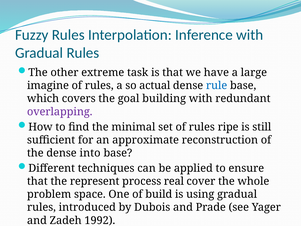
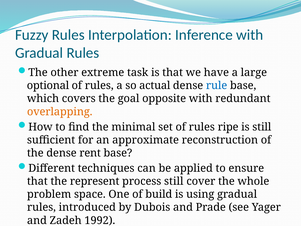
imagine: imagine -> optional (48, 86)
building: building -> opposite (164, 99)
overlapping colour: purple -> orange (60, 112)
into: into -> rent (90, 153)
process real: real -> still (174, 181)
